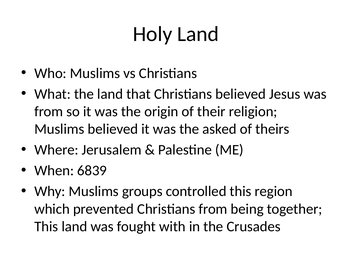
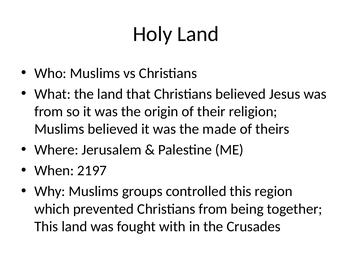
asked: asked -> made (219, 129)
6839: 6839 -> 2197 (92, 171)
